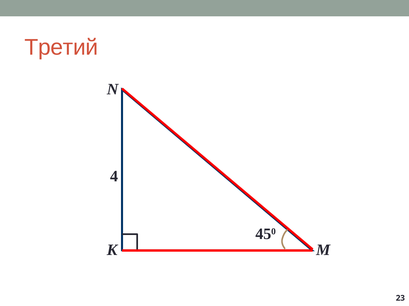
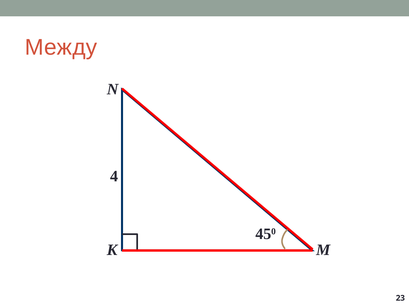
Третий: Третий -> Между (61, 48)
